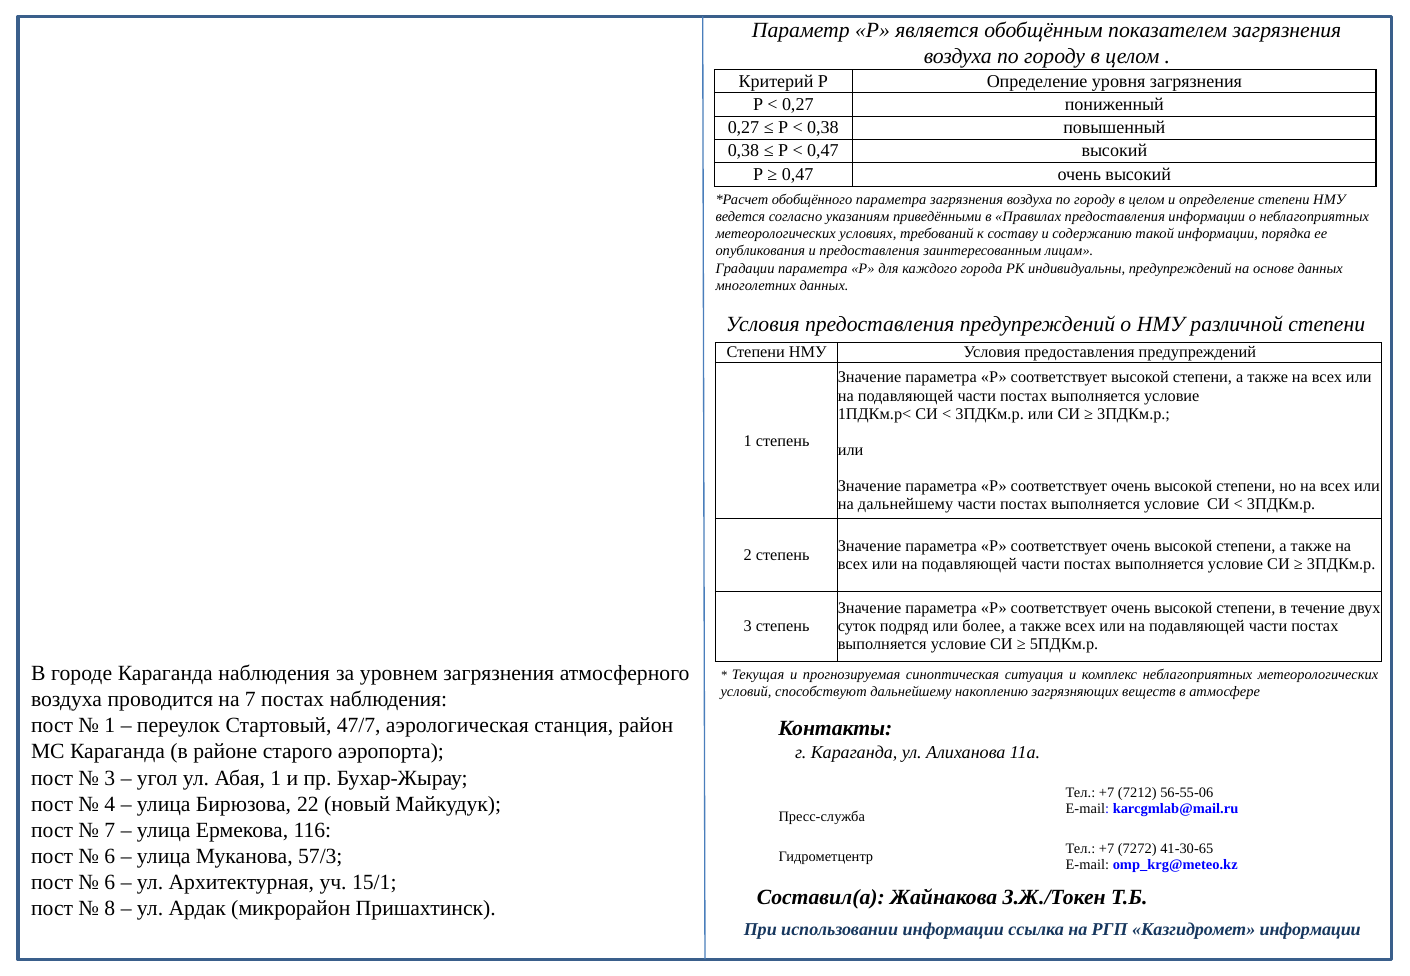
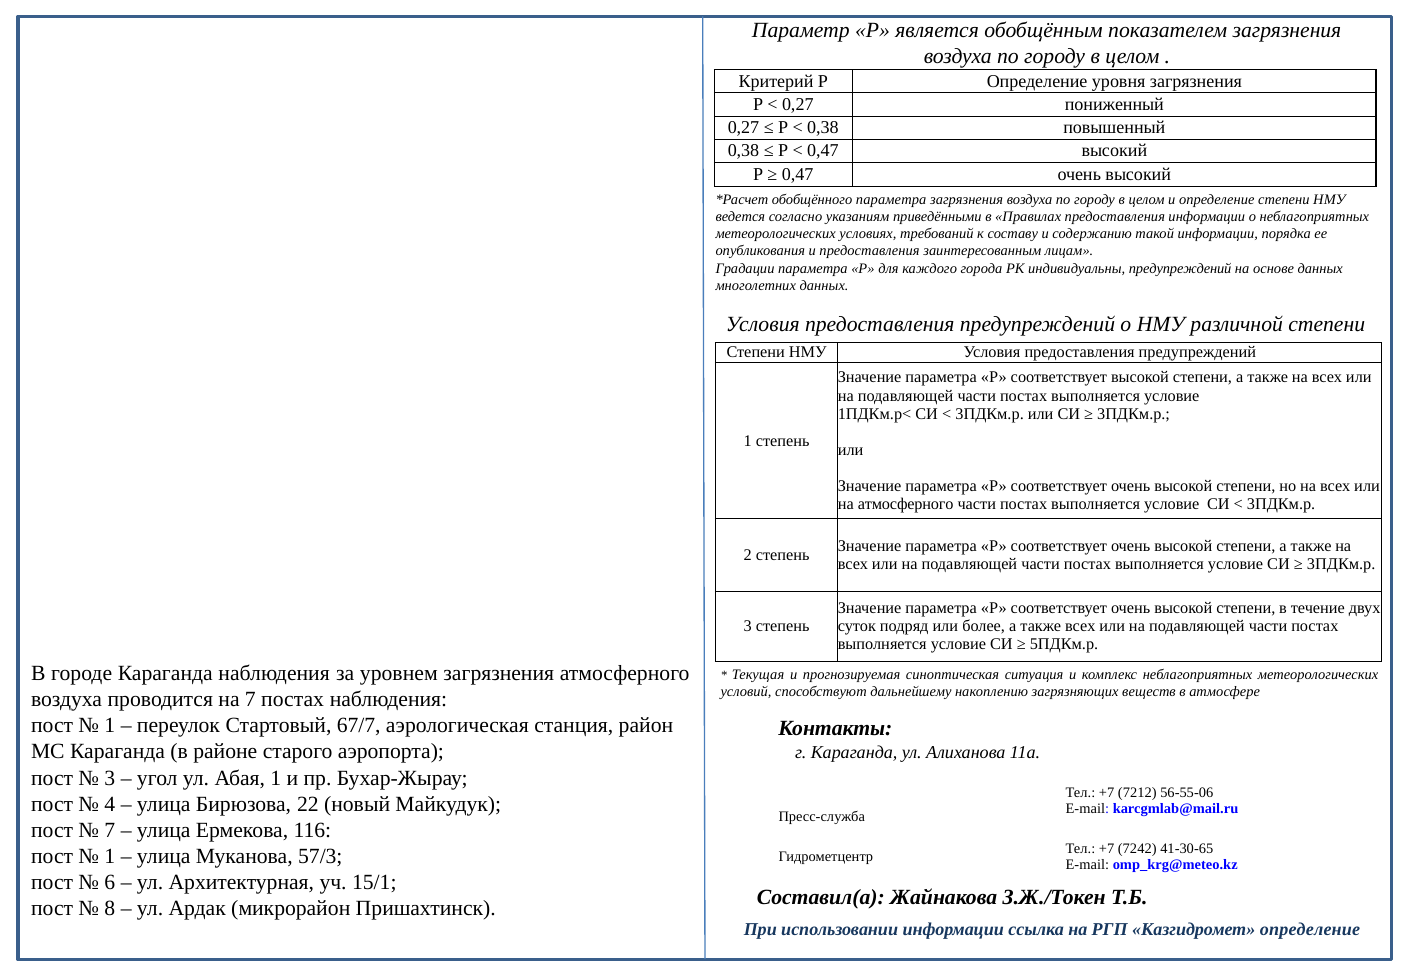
на дальнейшему: дальнейшему -> атмосферного (906, 504)
47/7: 47/7 -> 67/7 (359, 726)
7272: 7272 -> 7242 (1137, 849)
6: 6 -> 1 (110, 856)
Казгидромет информации: информации -> определение (1310, 930)
